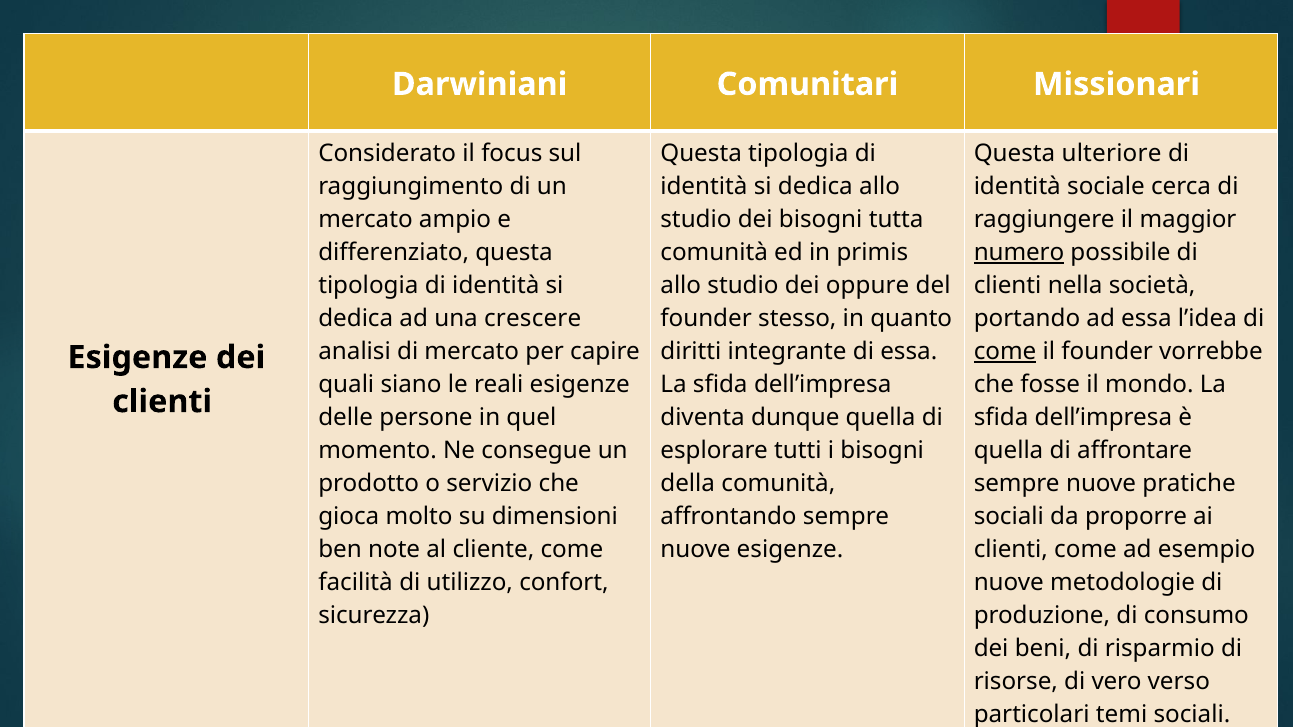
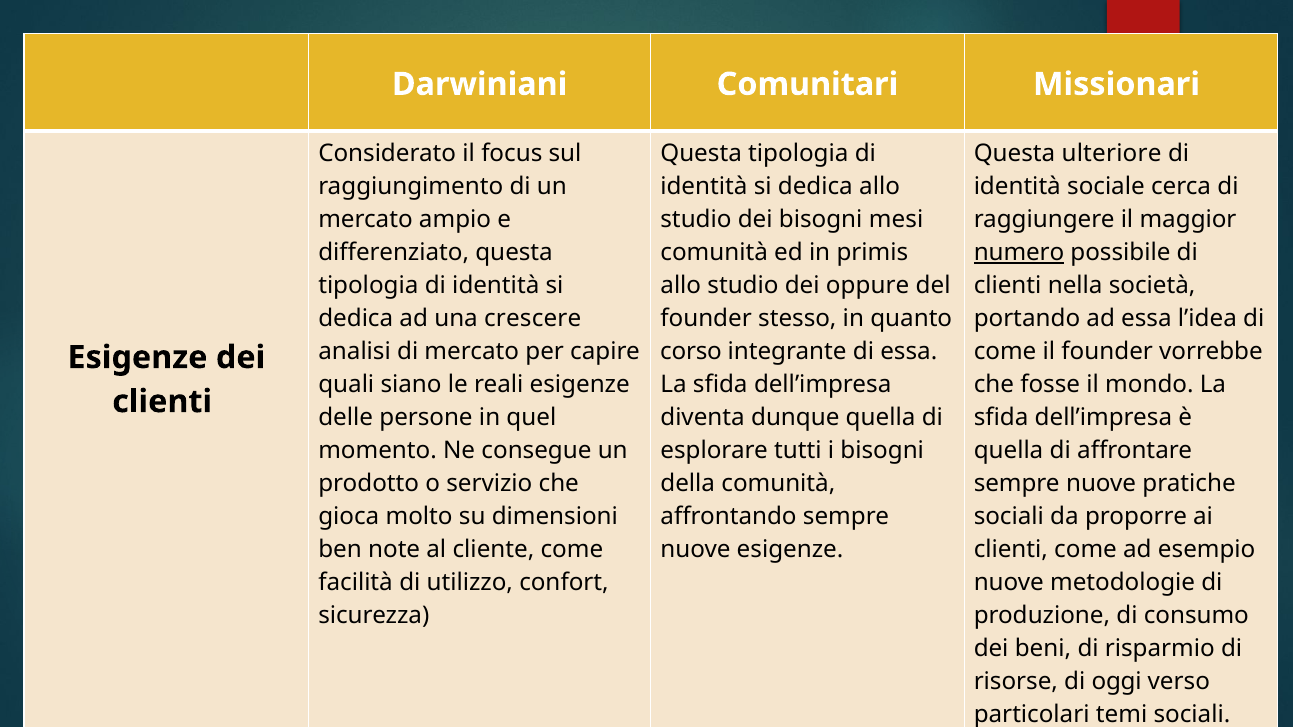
tutta: tutta -> mesi (896, 220)
diritti: diritti -> corso (691, 352)
come underline: present -> none (1005, 352)
vero: vero -> oggi (1117, 681)
